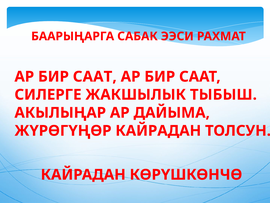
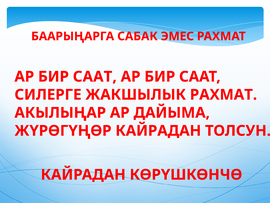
ЭЭСИ: ЭЭСИ -> ЭМЕС (177, 36)
ЖАКШЫЛЫК ТЫБЫШ: ТЫБЫШ -> РАХМАТ (223, 94)
